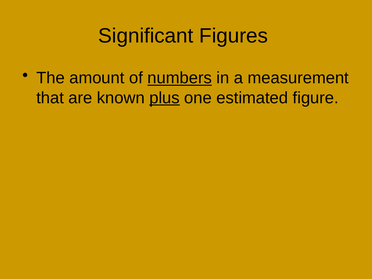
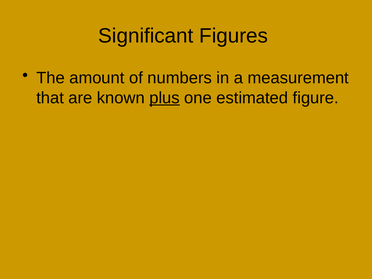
numbers underline: present -> none (180, 78)
